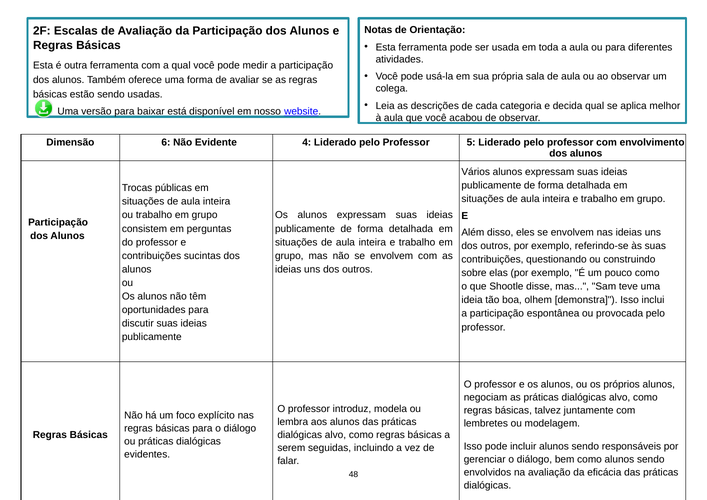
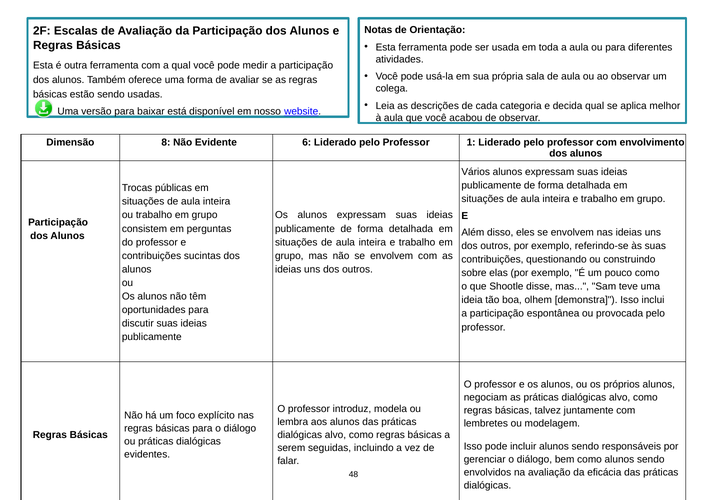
6: 6 -> 8 (166, 142)
4: 4 -> 6 (307, 142)
5: 5 -> 1 (471, 142)
